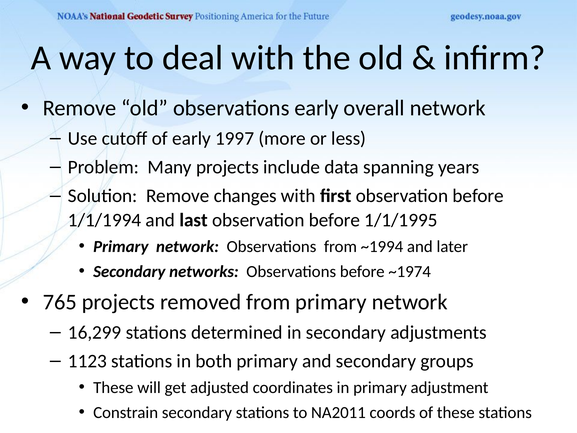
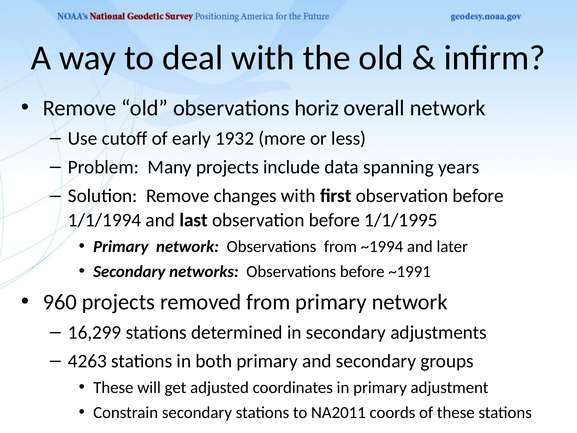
observations early: early -> horiz (317, 108)
1997: 1997 -> 1932 (235, 138)
~1974: ~1974 -> ~1991 (410, 271)
765: 765 -> 960 (60, 302)
1123: 1123 -> 4263 (87, 361)
